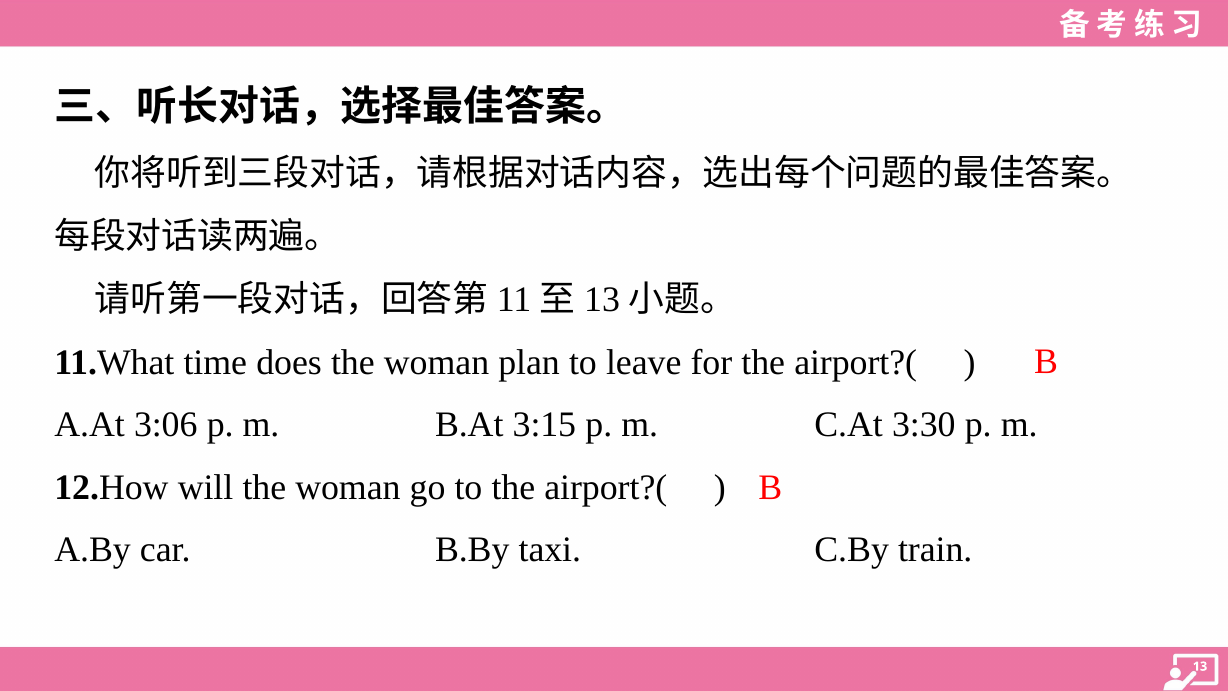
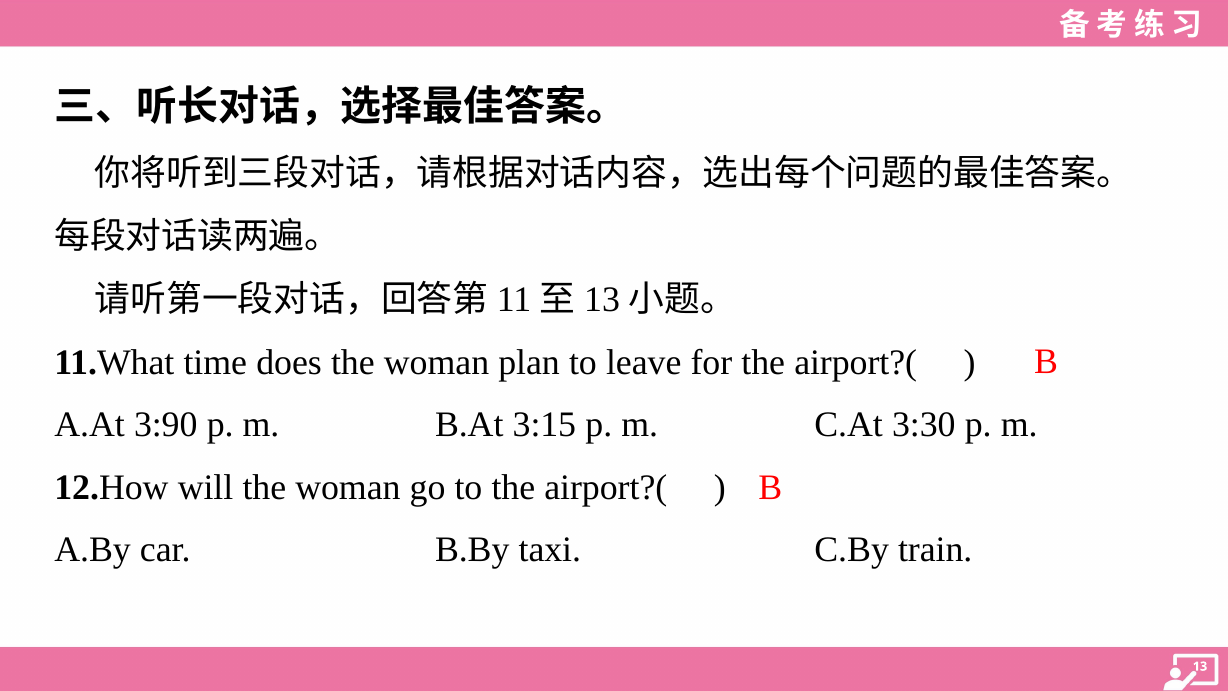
3:06: 3:06 -> 3:90 (166, 425)
